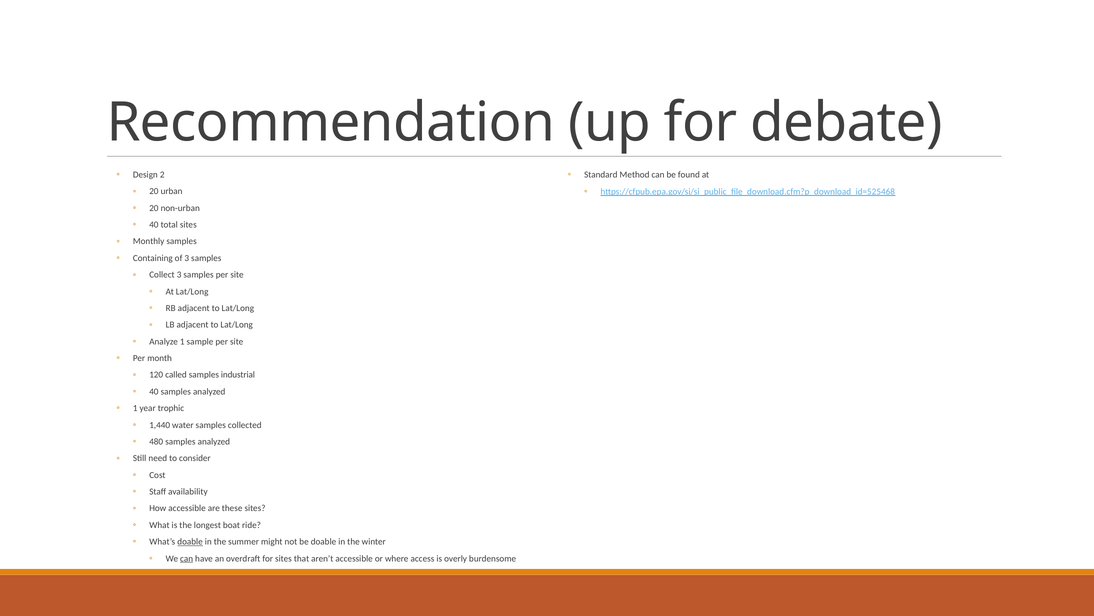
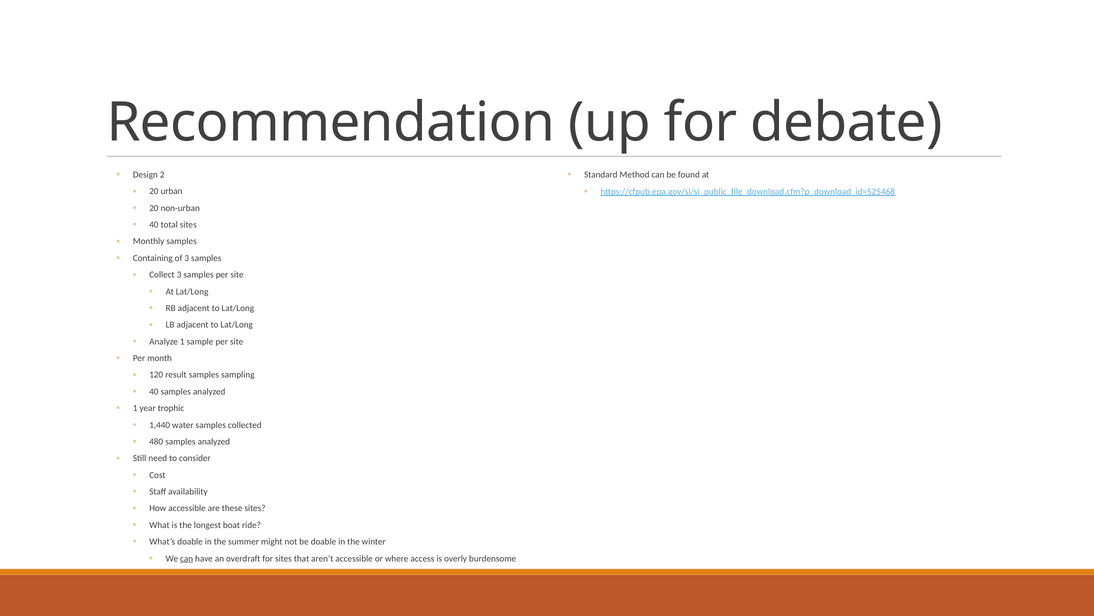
called: called -> result (176, 375)
industrial: industrial -> sampling (238, 375)
doable underline: present -> none (190, 541)
